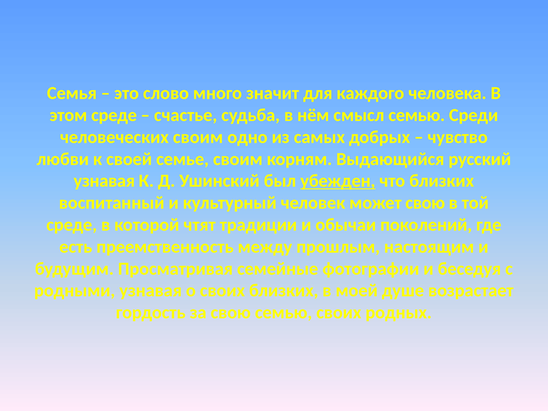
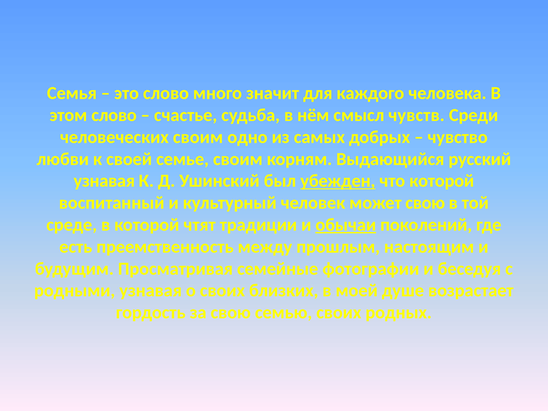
этом среде: среде -> слово (114, 115)
смысл семью: семью -> чувств (417, 115)
что близких: близких -> которой (442, 181)
обычаи underline: none -> present (346, 225)
